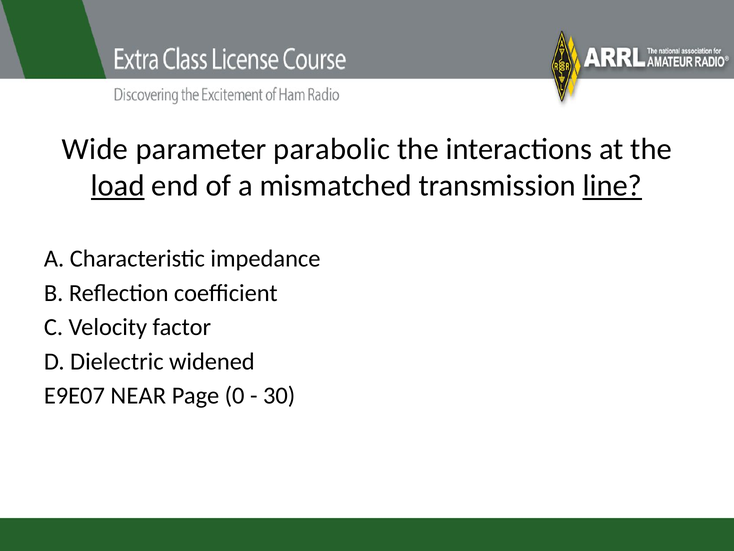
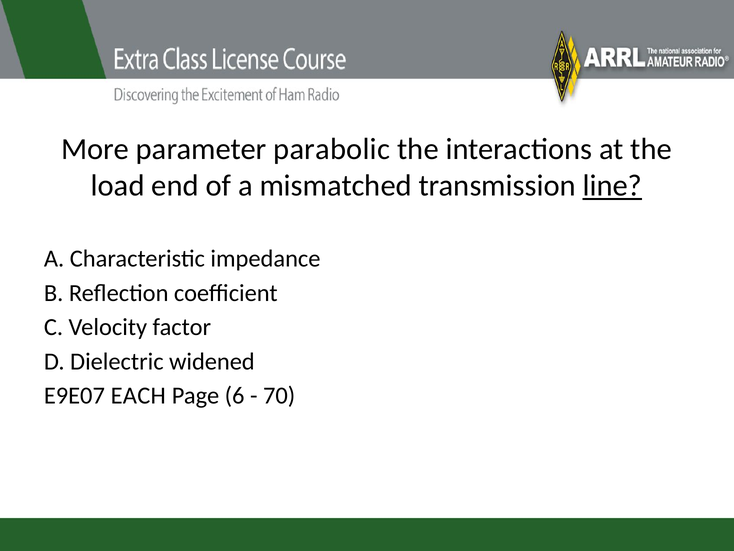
Wide: Wide -> More (95, 149)
load underline: present -> none (118, 186)
NEAR: NEAR -> EACH (138, 396)
0: 0 -> 6 (235, 396)
30: 30 -> 70 (279, 396)
